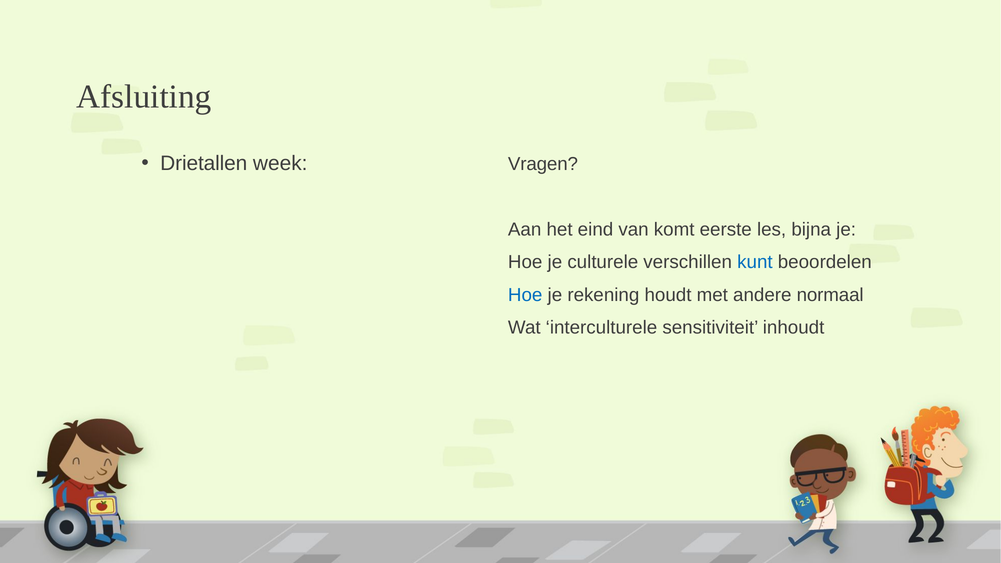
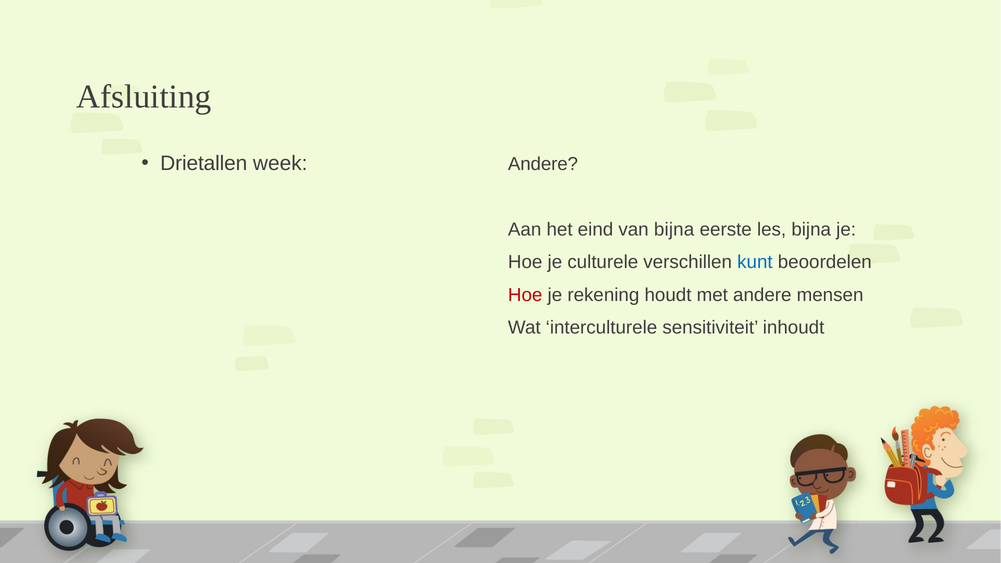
week Vragen: Vragen -> Andere (543, 164)
van komt: komt -> bijna (674, 229)
Hoe colour: blue -> red (525, 295)
normaal: normaal -> mensen (830, 295)
